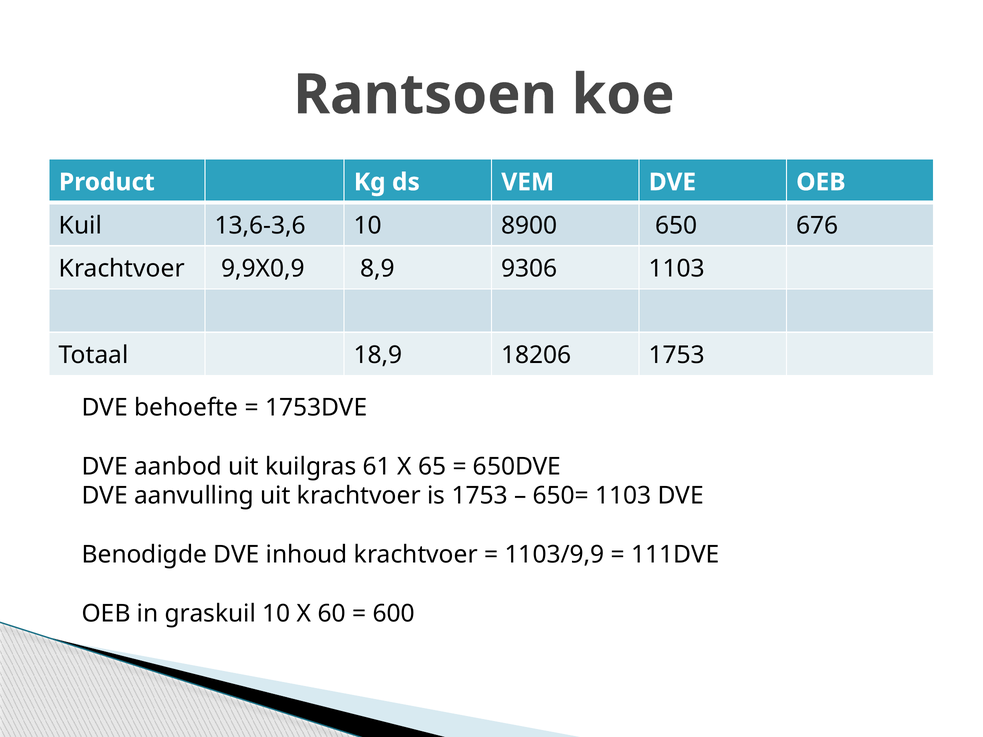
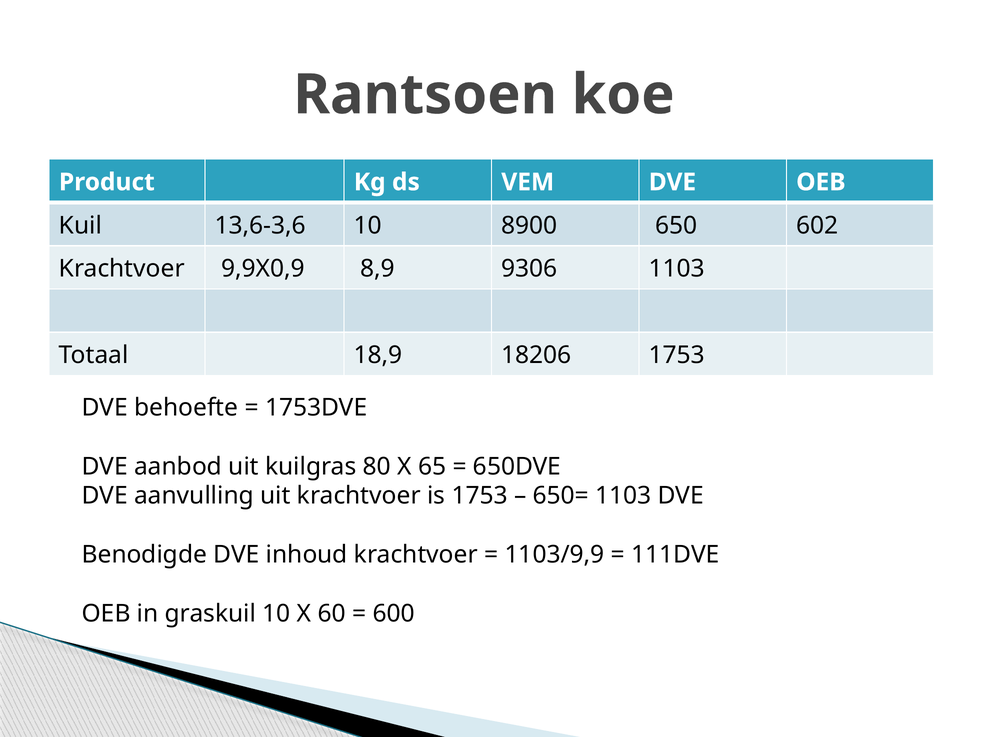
676: 676 -> 602 (817, 226)
61: 61 -> 80 (377, 467)
